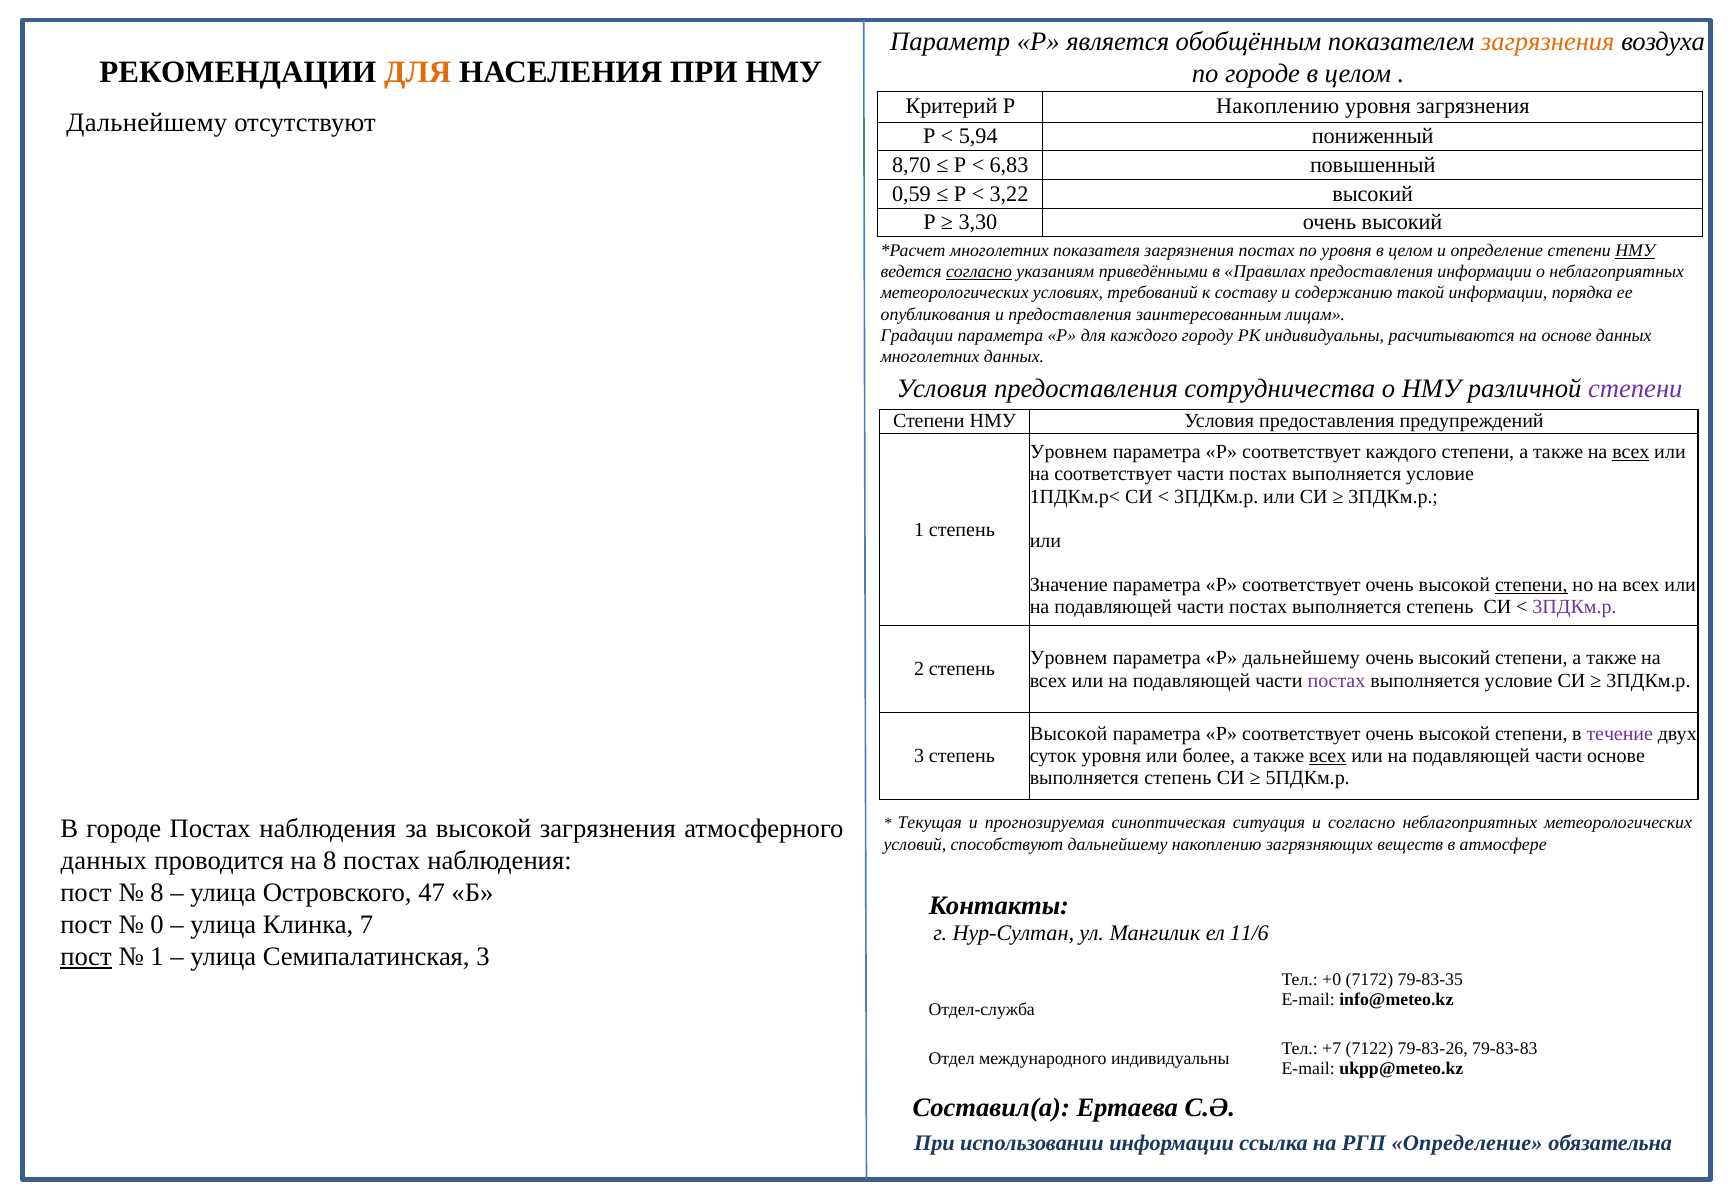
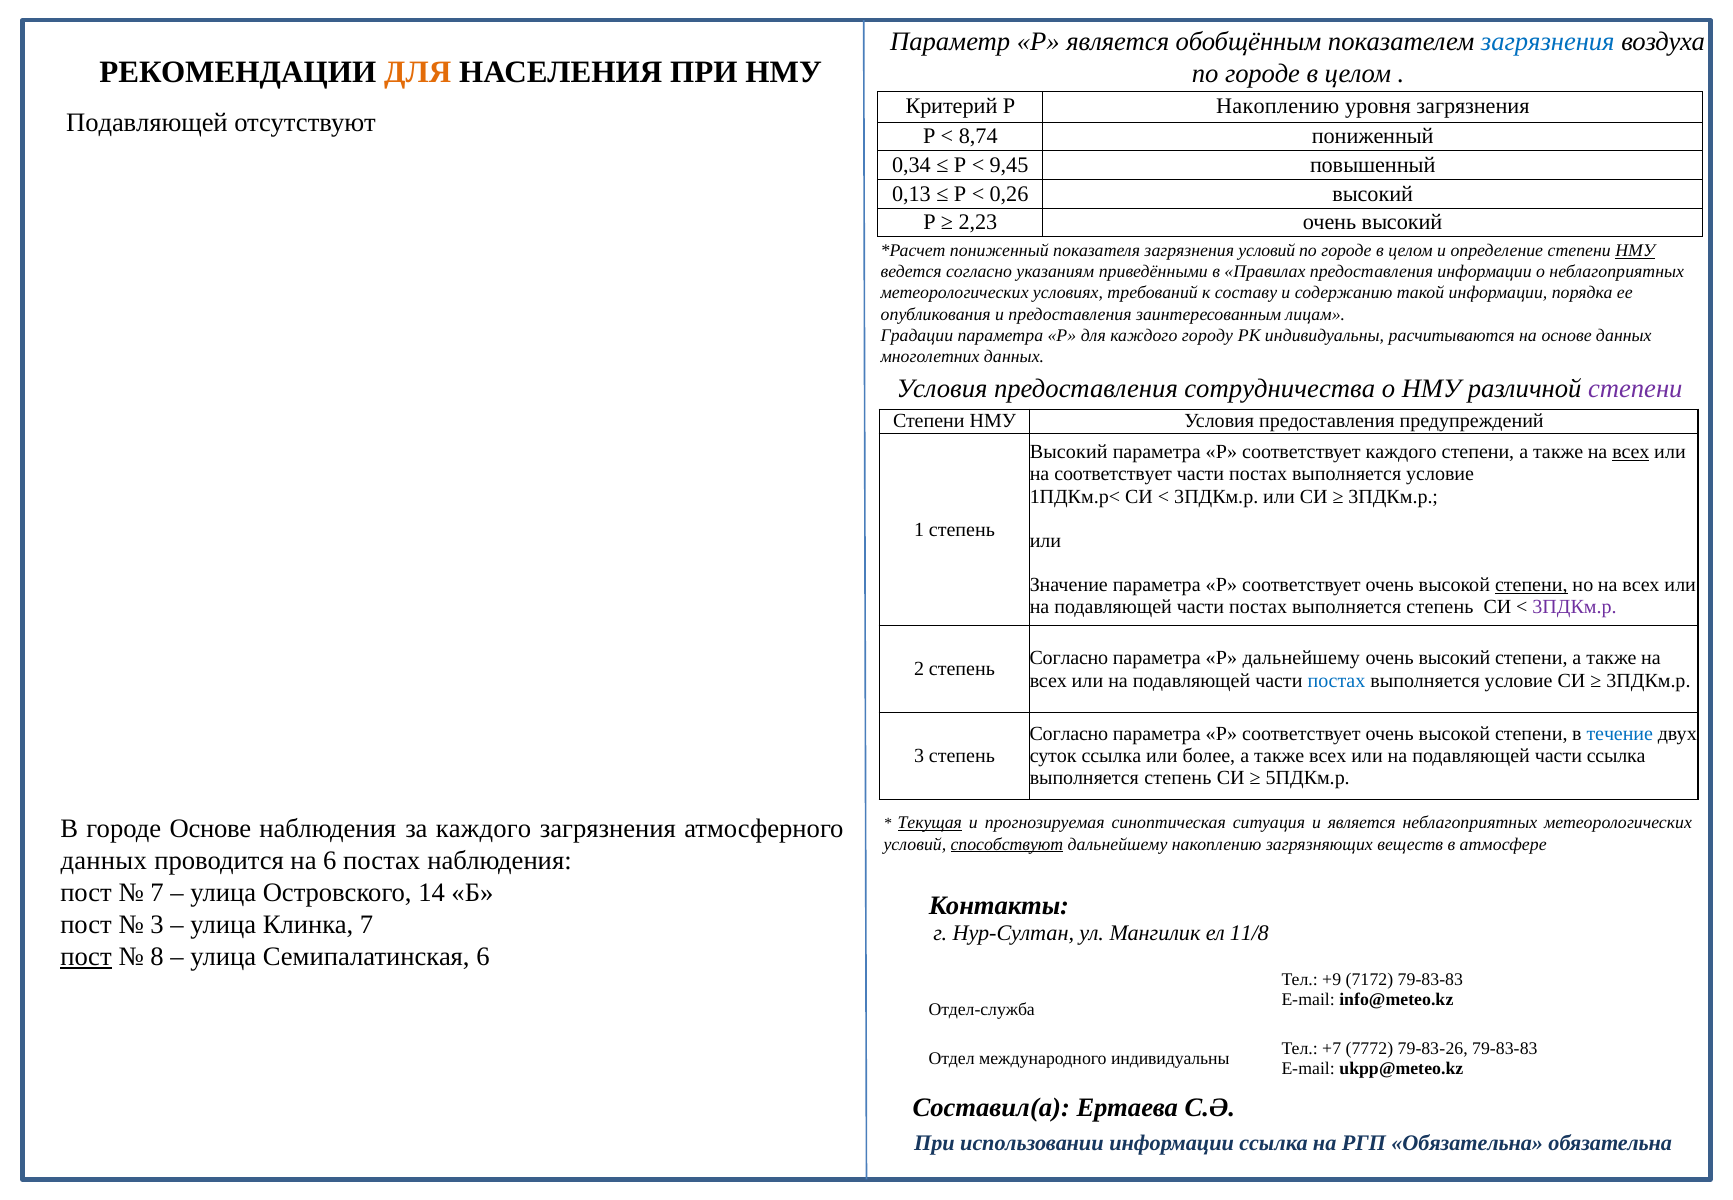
загрязнения colour: orange -> blue (1548, 42)
Дальнейшему: Дальнейшему -> Подавляющей (147, 123)
5,94: 5,94 -> 8,74 (978, 136)
8,70: 8,70 -> 0,34 (911, 165)
6,83: 6,83 -> 9,45 (1009, 165)
0,59: 0,59 -> 0,13 (911, 194)
3,22: 3,22 -> 0,26 (1009, 194)
3,30: 3,30 -> 2,23 (978, 222)
многолетних: многолетних -> пониженный (999, 250)
загрязнения постах: постах -> условий (1267, 250)
уровня: уровня -> городе (1346, 250)
согласно underline: present -> none (979, 272)
Уровнем: Уровнем -> Высокий (1069, 452)
Уровнем: Уровнем -> Согласно (1069, 658)
постах colour: purple -> blue (1337, 680)
Высокой: Высокой -> Согласно (1069, 734)
течение colour: purple -> blue (1620, 734)
суток уровня: уровня -> ссылка (1111, 756)
всех underline: present -> none (1328, 756)
части основе: основе -> ссылка (1616, 756)
городе Постах: Постах -> Основе (210, 828)
за высокой: высокой -> каждого (484, 828)
Текущая underline: none -> present (930, 823)
и согласно: согласно -> является (1362, 823)
способствуют underline: none -> present (1007, 844)
на 8: 8 -> 6 (330, 860)
8: 8 -> 7 (157, 892)
47: 47 -> 14 (432, 892)
0: 0 -> 3 (157, 924)
11/6: 11/6 -> 11/8 (1249, 933)
1: 1 -> 8 (157, 956)
Семипалатинская 3: 3 -> 6 (483, 956)
+0: +0 -> +9 (1332, 979)
7172 79-83-35: 79-83-35 -> 79-83-83 (1430, 979)
7122: 7122 -> 7772 (1369, 1049)
РГП Определение: Определение -> Обязательна (1467, 1142)
